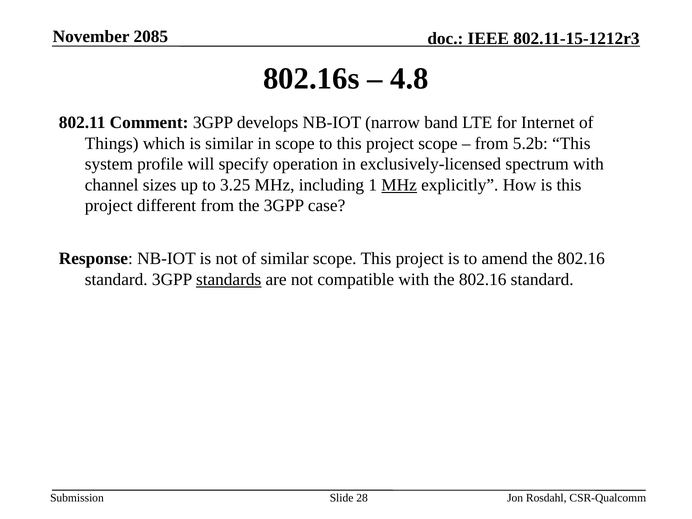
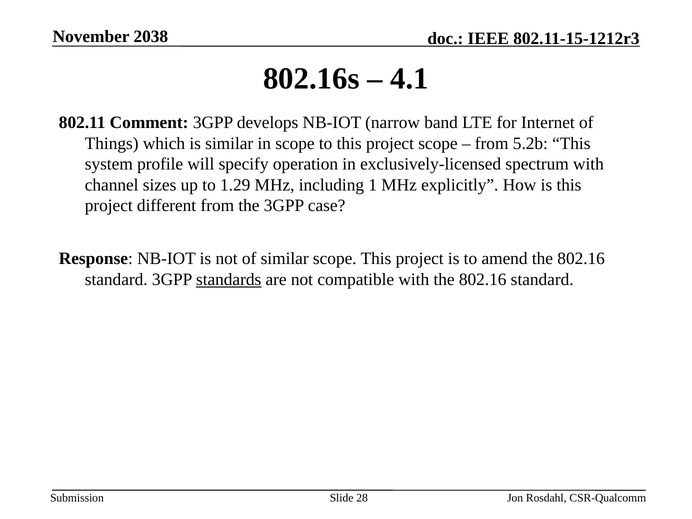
2085: 2085 -> 2038 (151, 37)
4.8: 4.8 -> 4.1 (410, 79)
3.25: 3.25 -> 1.29 (235, 185)
MHz underline: present -> none (399, 185)
